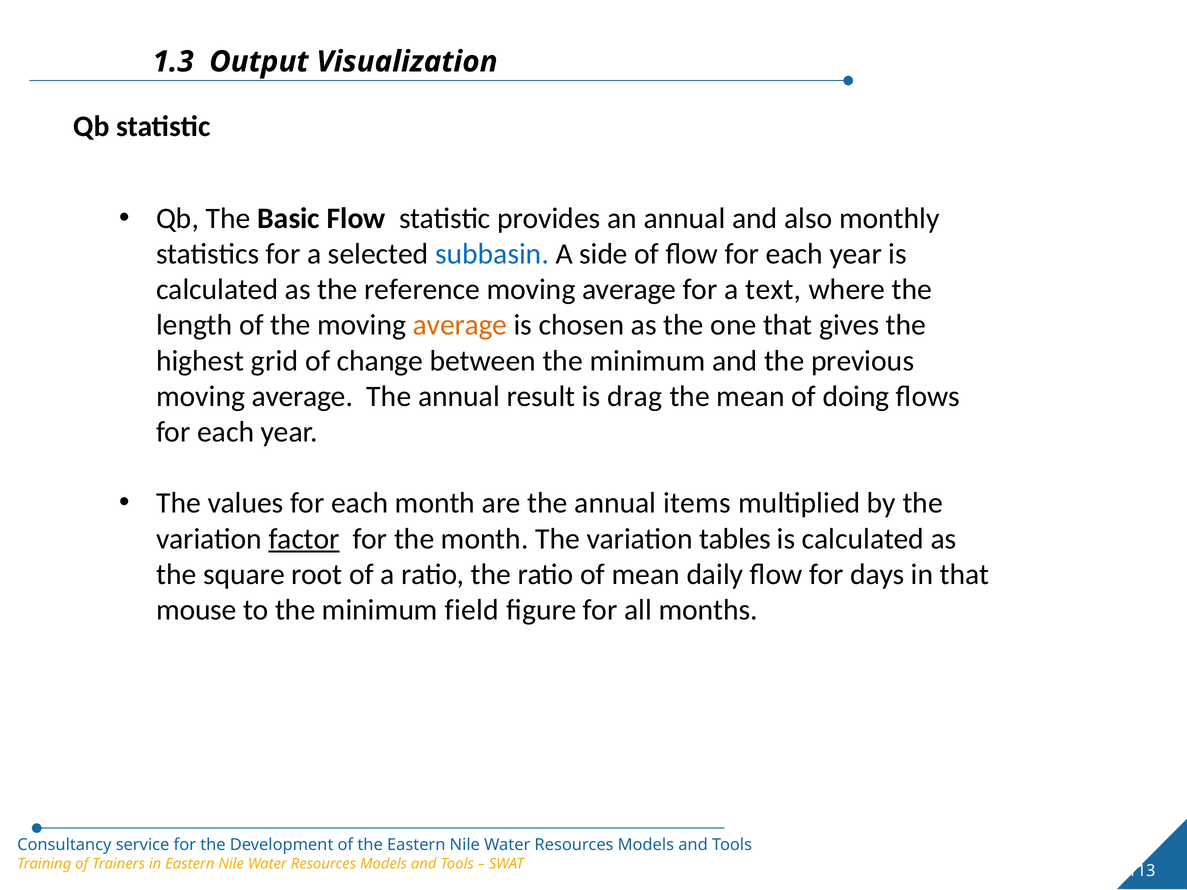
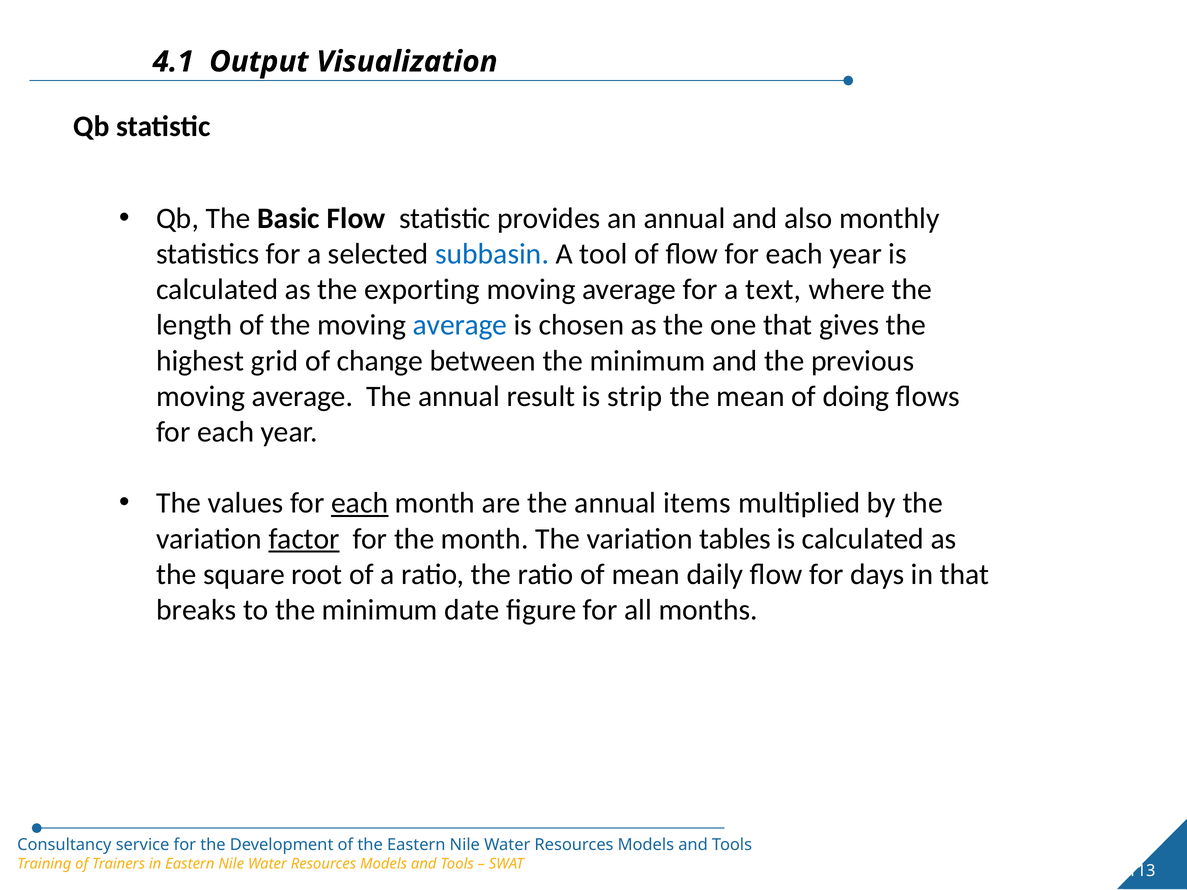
1.3: 1.3 -> 4.1 (173, 62)
side: side -> tool (603, 254)
reference: reference -> exporting (422, 290)
average colour: orange -> blue (460, 325)
drag: drag -> strip (635, 396)
each underline: none -> present (360, 503)
mouse: mouse -> breaks (196, 610)
field: field -> date (472, 610)
